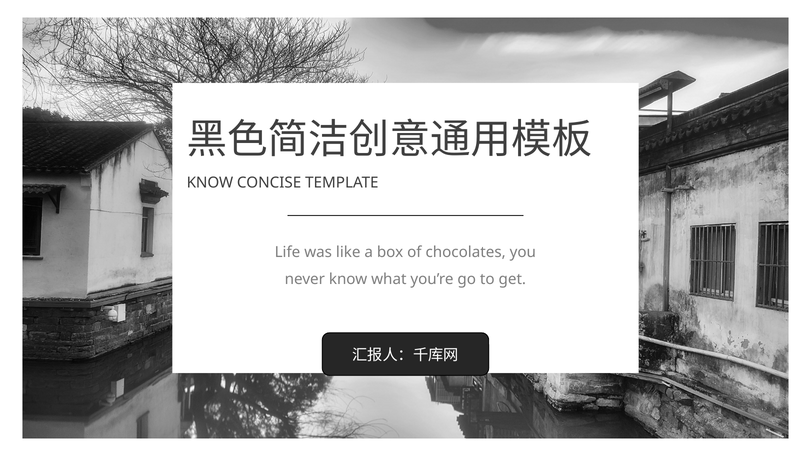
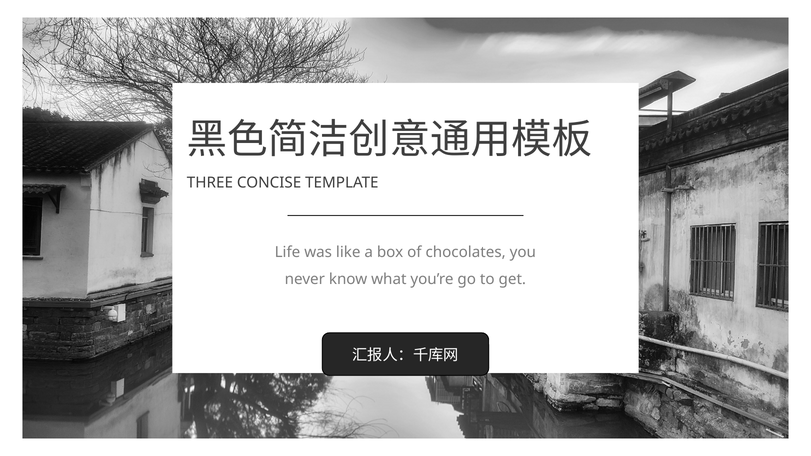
KNOW: KNOW -> THREE (210, 183)
